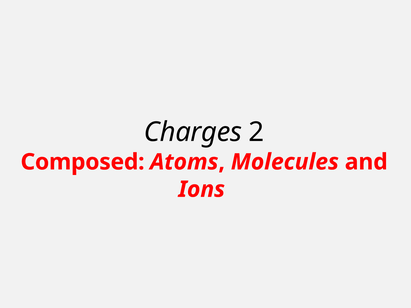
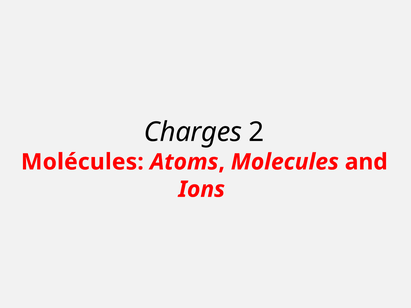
Composed: Composed -> Molécules (82, 162)
